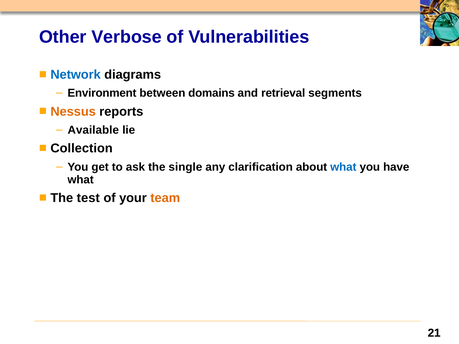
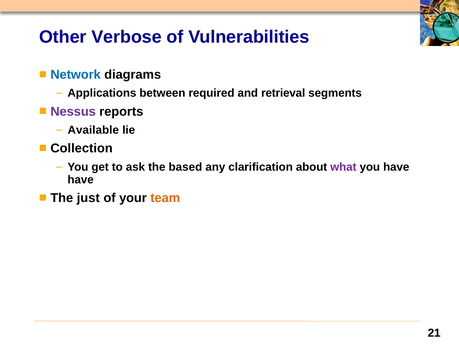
Environment: Environment -> Applications (102, 93)
domains: domains -> required (211, 93)
Nessus colour: orange -> purple (73, 112)
single: single -> based (185, 167)
what colour: blue -> purple (343, 167)
what: what -> have (81, 180)
test: test -> just (88, 198)
